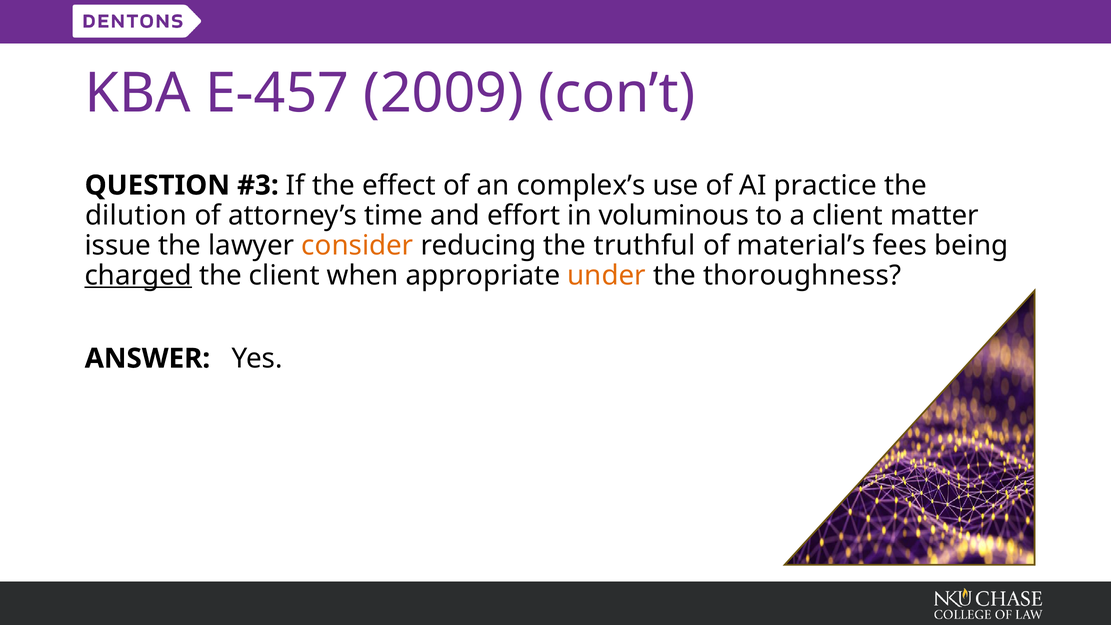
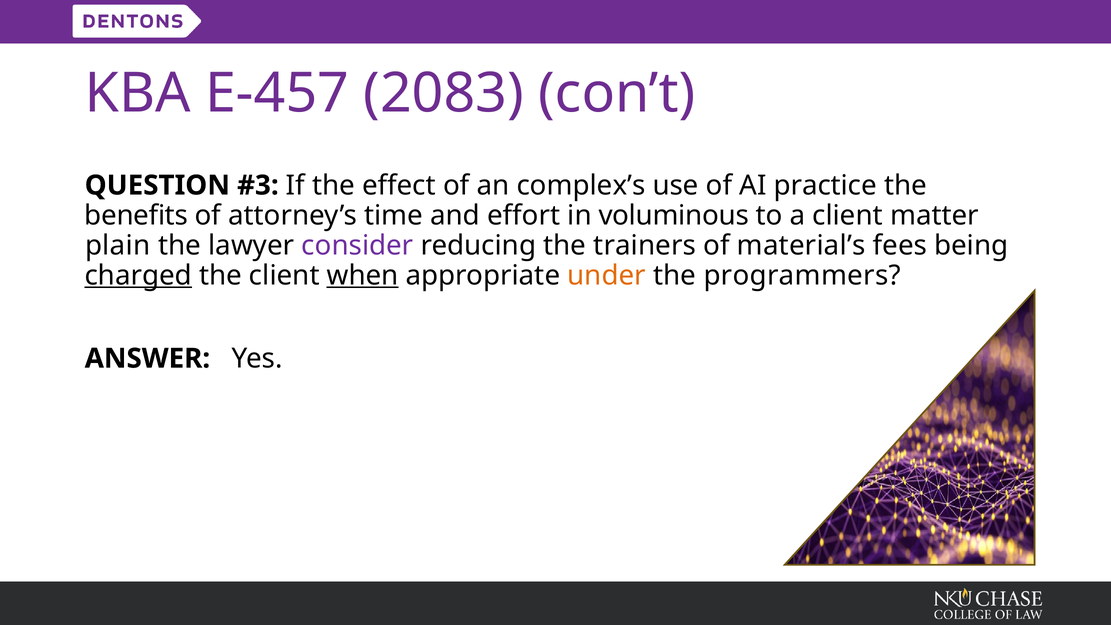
2009: 2009 -> 2083 (444, 93)
dilution: dilution -> benefits (136, 215)
issue: issue -> plain (118, 245)
consider colour: orange -> purple (357, 245)
truthful: truthful -> trainers (645, 245)
when underline: none -> present (363, 275)
thoroughness: thoroughness -> programmers (802, 275)
